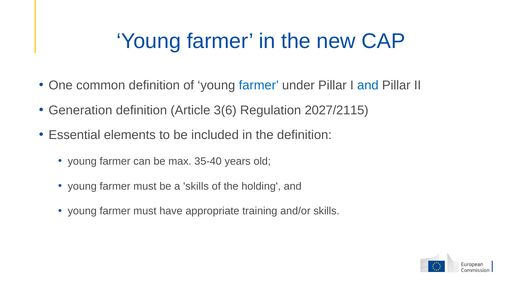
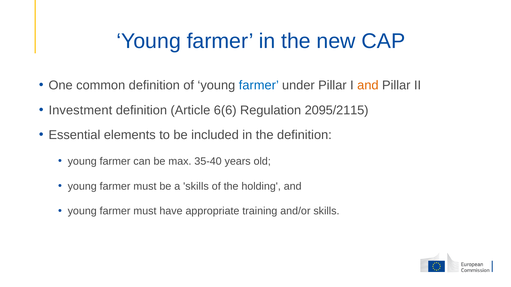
and colour: blue -> orange (368, 85)
Generation: Generation -> Investment (80, 110)
3(6: 3(6 -> 6(6 (225, 110)
2027/2115: 2027/2115 -> 2095/2115 (337, 110)
